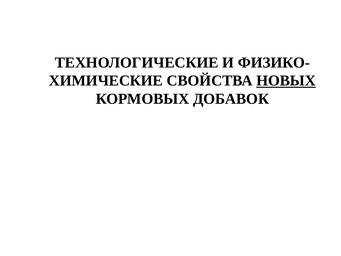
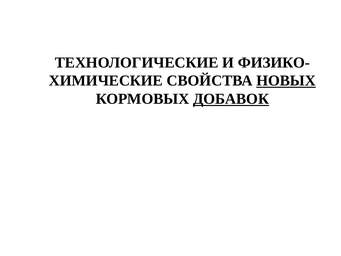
ДОБАВОК underline: none -> present (231, 99)
